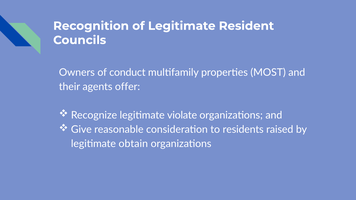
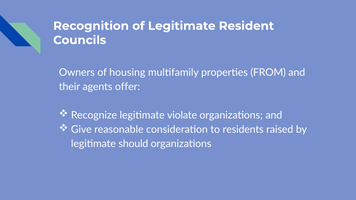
conduct: conduct -> housing (127, 72)
MOST: MOST -> FROM (268, 72)
obtain: obtain -> should (133, 144)
